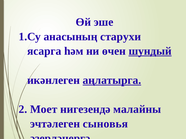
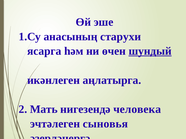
аңлатырга underline: present -> none (112, 80)
Моет: Моет -> Мать (44, 110)
малайны: малайны -> человека (137, 110)
